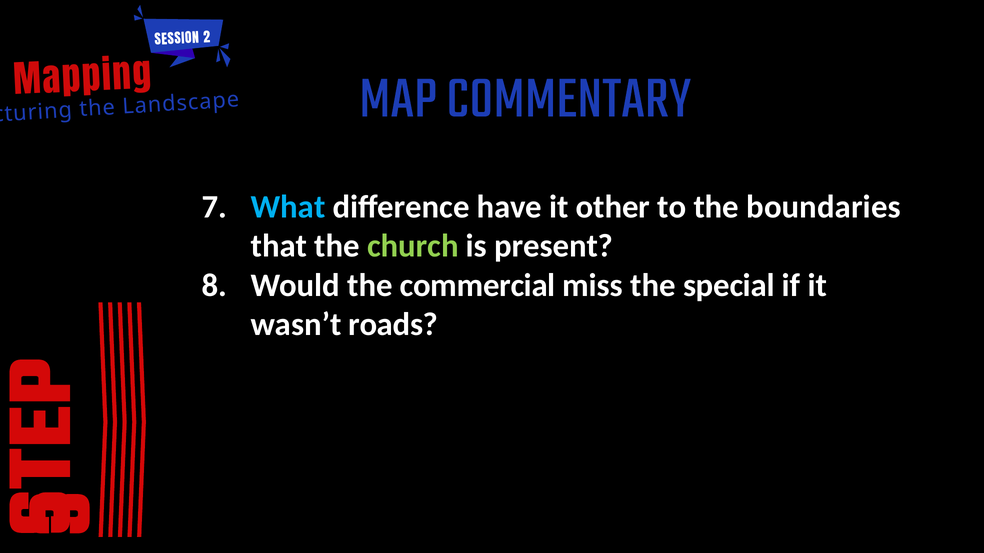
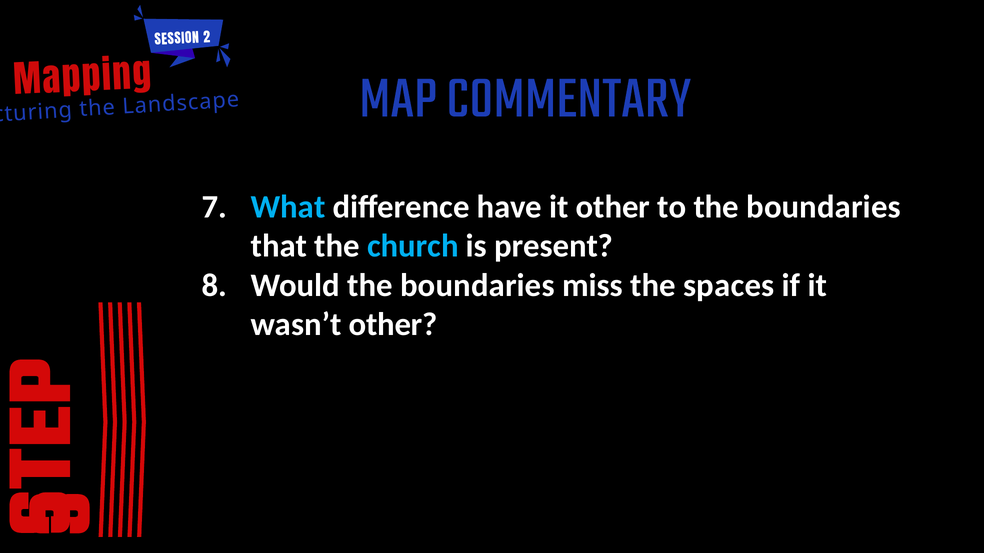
church colour: light green -> light blue (413, 246)
Would the commercial: commercial -> boundaries (477, 286)
special: special -> spaces (729, 286)
wasn’t roads: roads -> other (393, 325)
